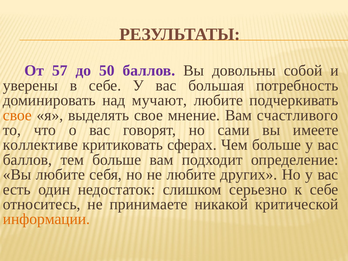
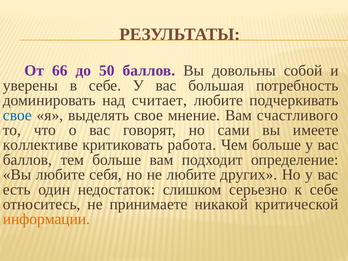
57: 57 -> 66 (60, 71)
мучают: мучают -> считает (159, 100)
свое colour: orange -> blue (17, 115)
сферах: сферах -> работа (192, 145)
